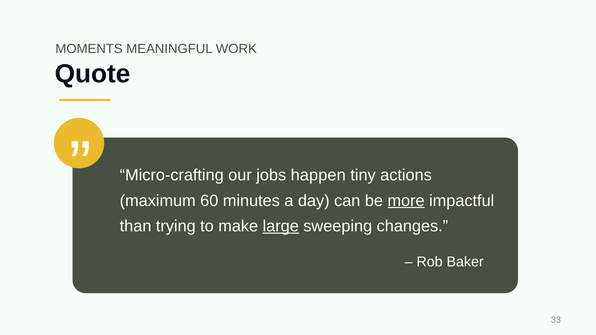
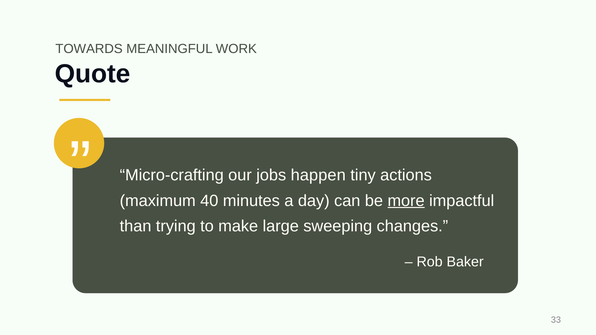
MOMENTS: MOMENTS -> TOWARDS (89, 49)
60: 60 -> 40 (209, 201)
large underline: present -> none (281, 226)
